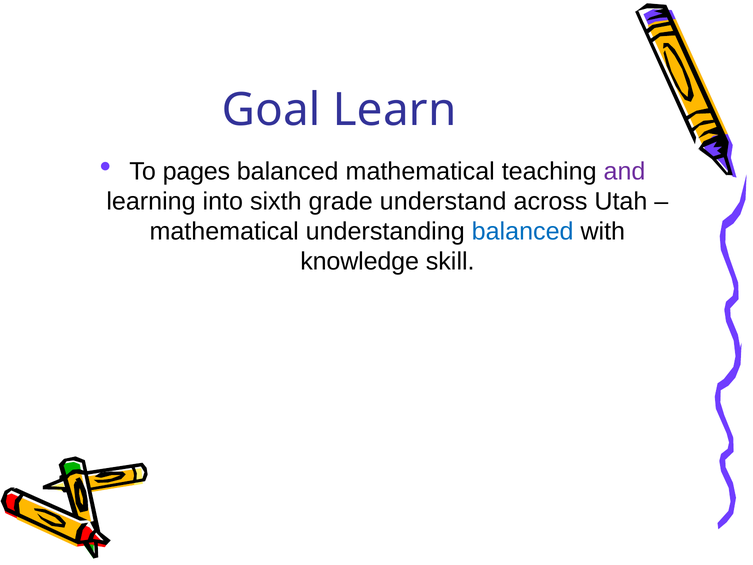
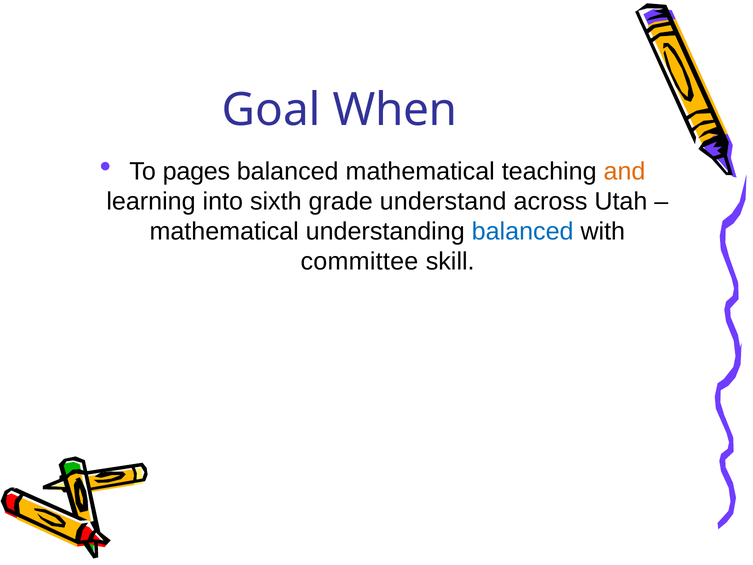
Learn: Learn -> When (395, 110)
and colour: purple -> orange (625, 171)
knowledge: knowledge -> committee (359, 262)
